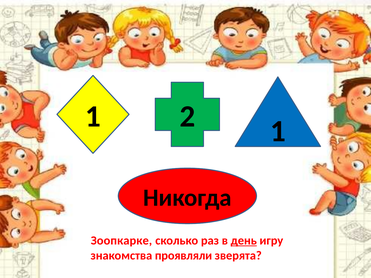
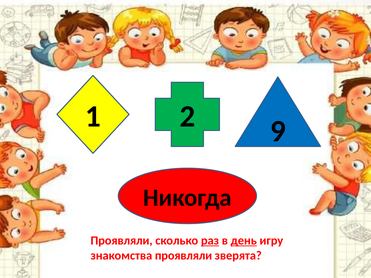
1 1: 1 -> 9 (278, 131)
Зоопкарке: Зоопкарке -> Проявляли (122, 241)
раз underline: none -> present (210, 241)
